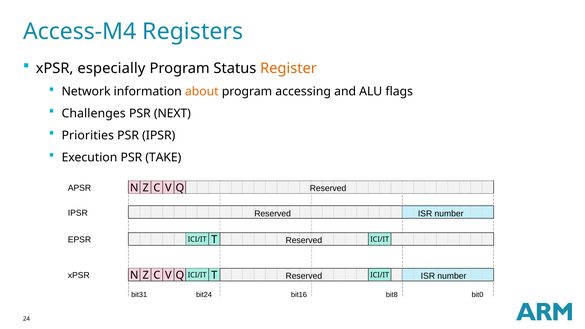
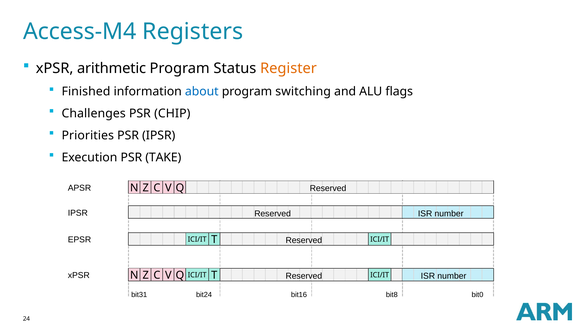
especially: especially -> arithmetic (112, 68)
Network: Network -> Finished (86, 92)
about colour: orange -> blue (202, 92)
accessing: accessing -> switching (303, 92)
NEXT: NEXT -> CHIP (172, 114)
